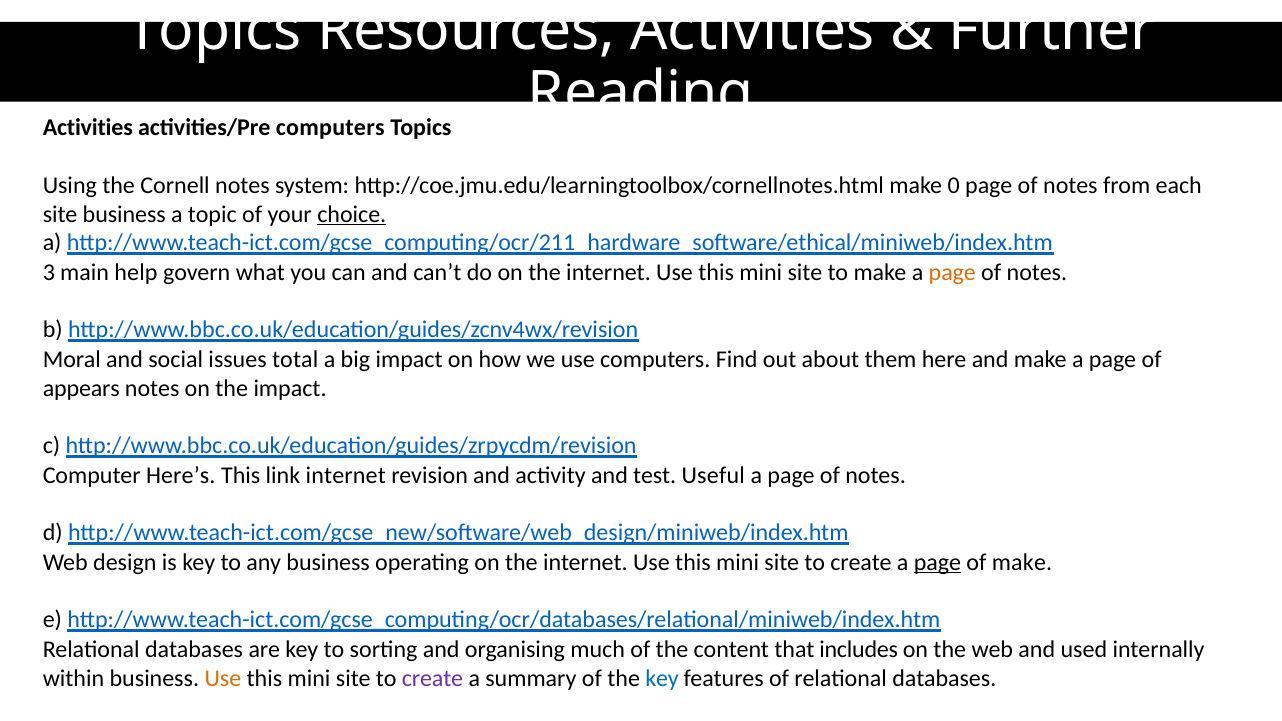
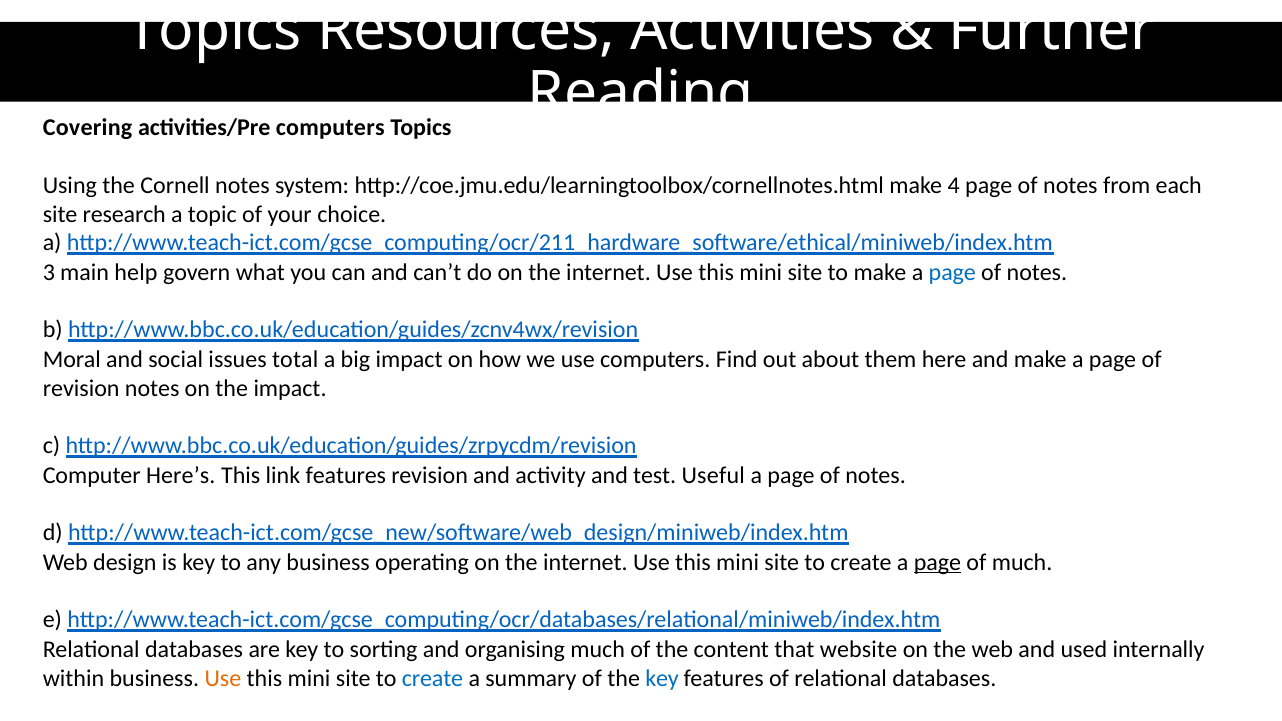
Activities: Activities -> Covering (88, 128)
0: 0 -> 4 (954, 185)
site business: business -> research (124, 214)
choice underline: present -> none (352, 214)
page colour: orange -> blue (952, 272)
appears: appears -> revision (81, 388)
link internet: internet -> features (346, 475)
of make: make -> much (1022, 562)
includes: includes -> website (858, 649)
create colour: purple -> blue (433, 678)
